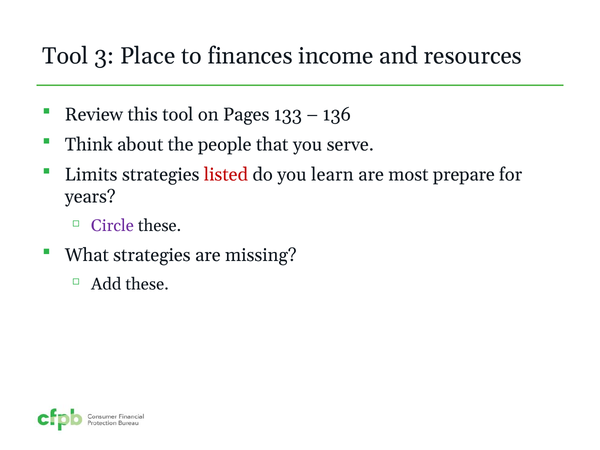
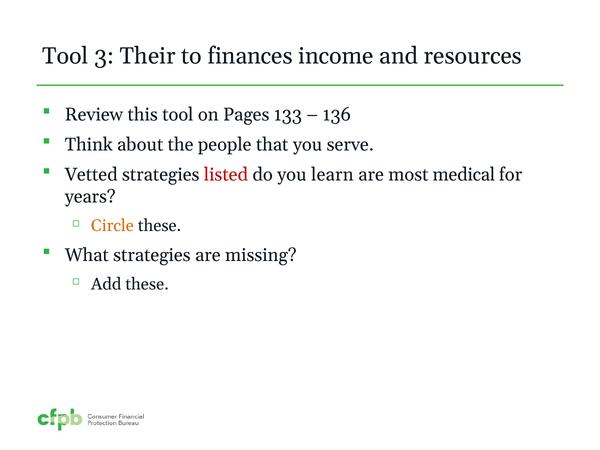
Place: Place -> Their (148, 56)
Limits: Limits -> Vetted (91, 175)
prepare: prepare -> medical (464, 175)
Circle colour: purple -> orange (112, 226)
